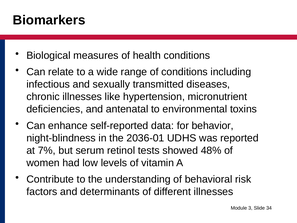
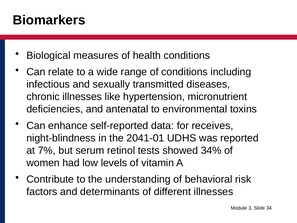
behavior: behavior -> receives (213, 126)
2036-01: 2036-01 -> 2041-01 (145, 138)
48%: 48% -> 34% (211, 150)
